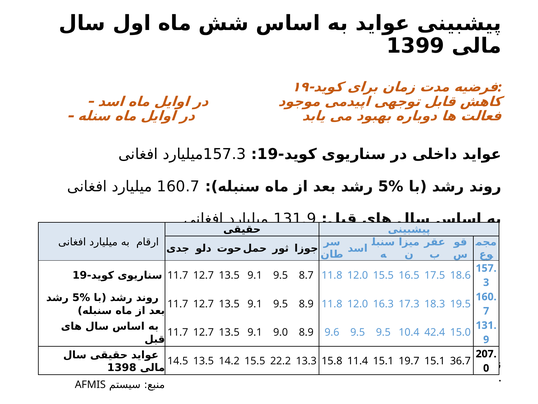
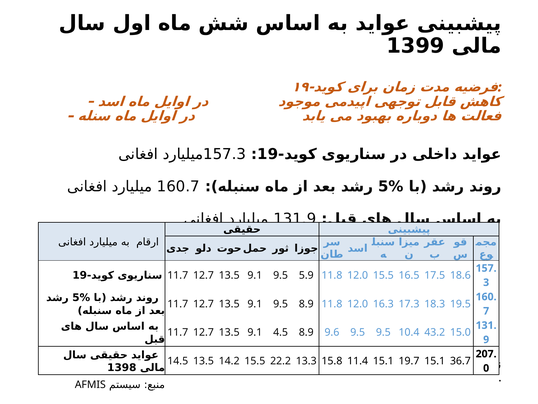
8.7: 8.7 -> 5.9 (306, 275)
9.0: 9.0 -> 4.5 (281, 332)
42.4: 42.4 -> 43.2 (435, 332)
